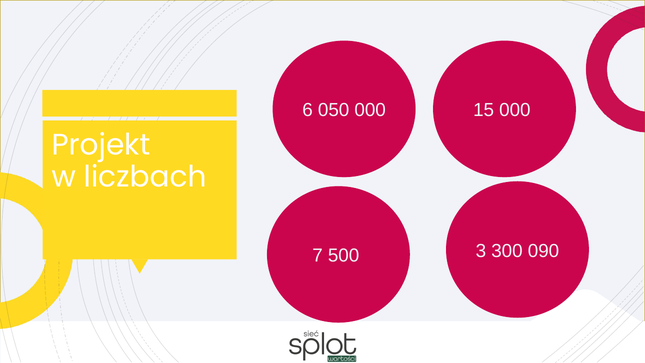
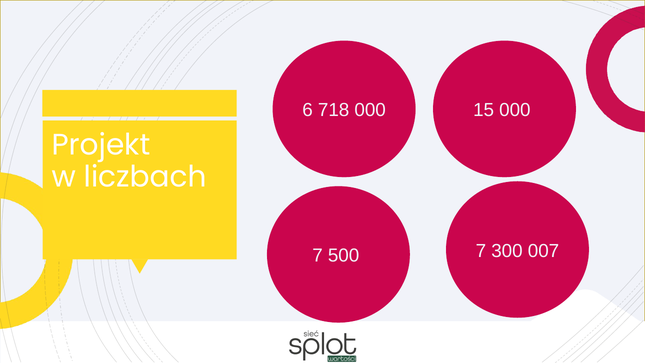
050: 050 -> 718 (334, 110)
500 3: 3 -> 7 (481, 251)
090: 090 -> 007 (543, 251)
